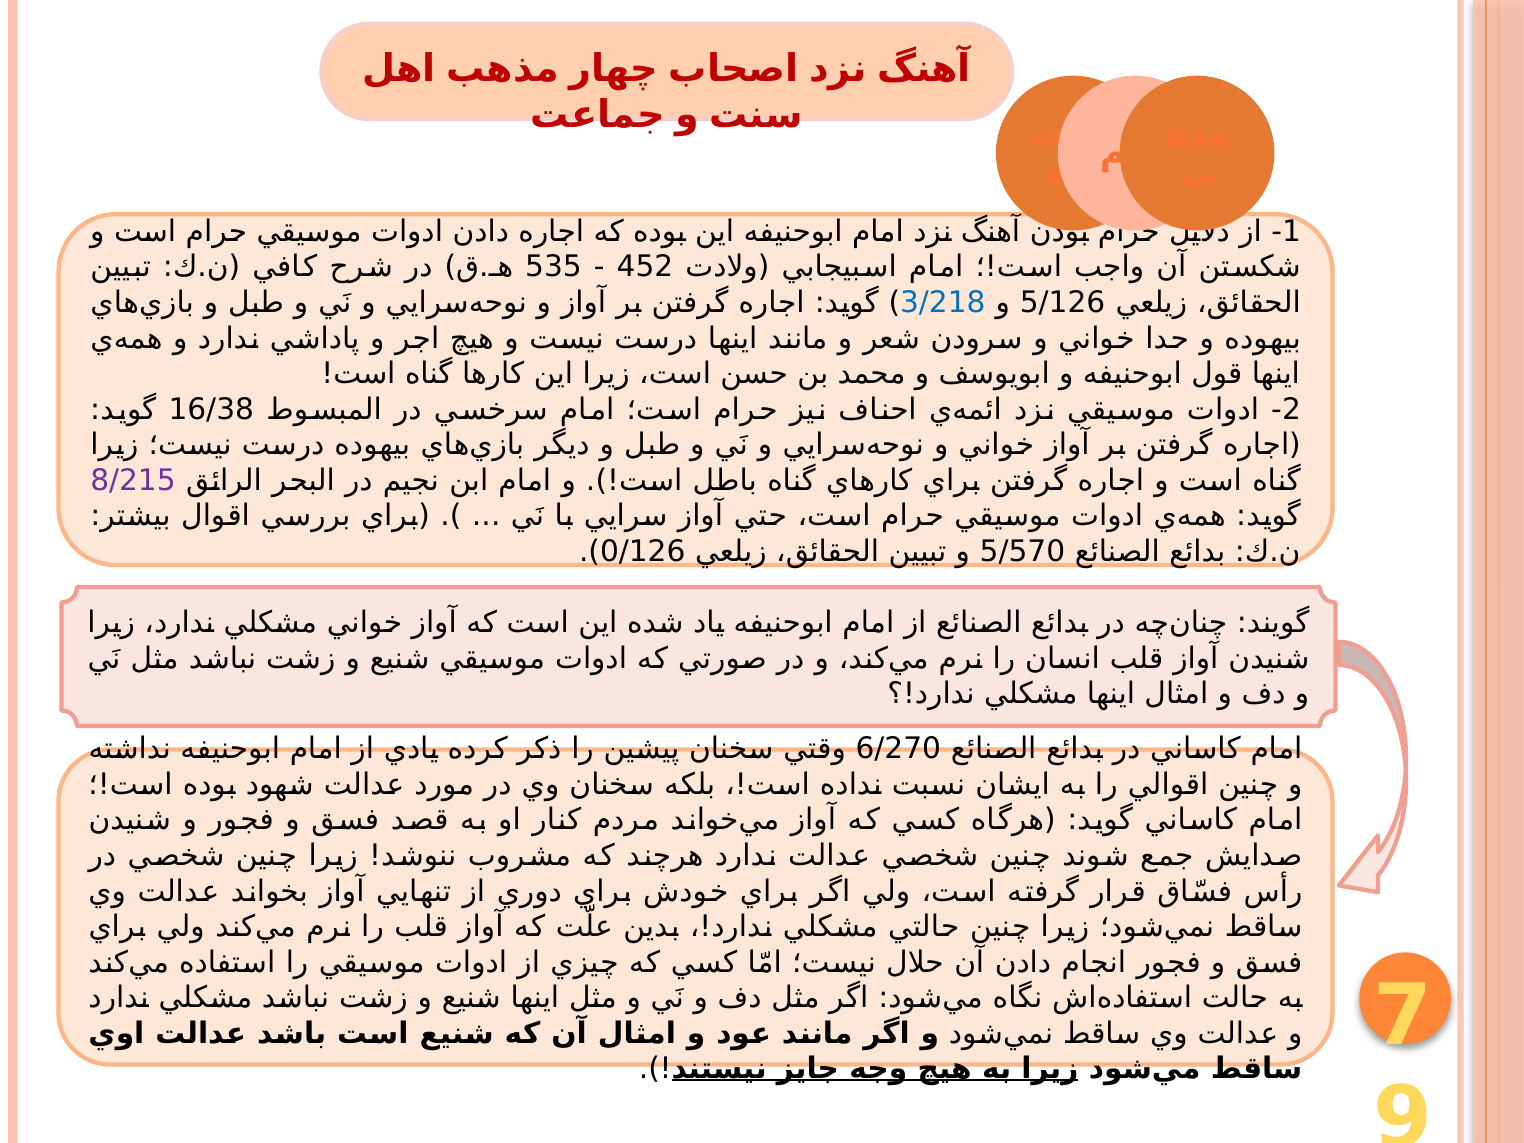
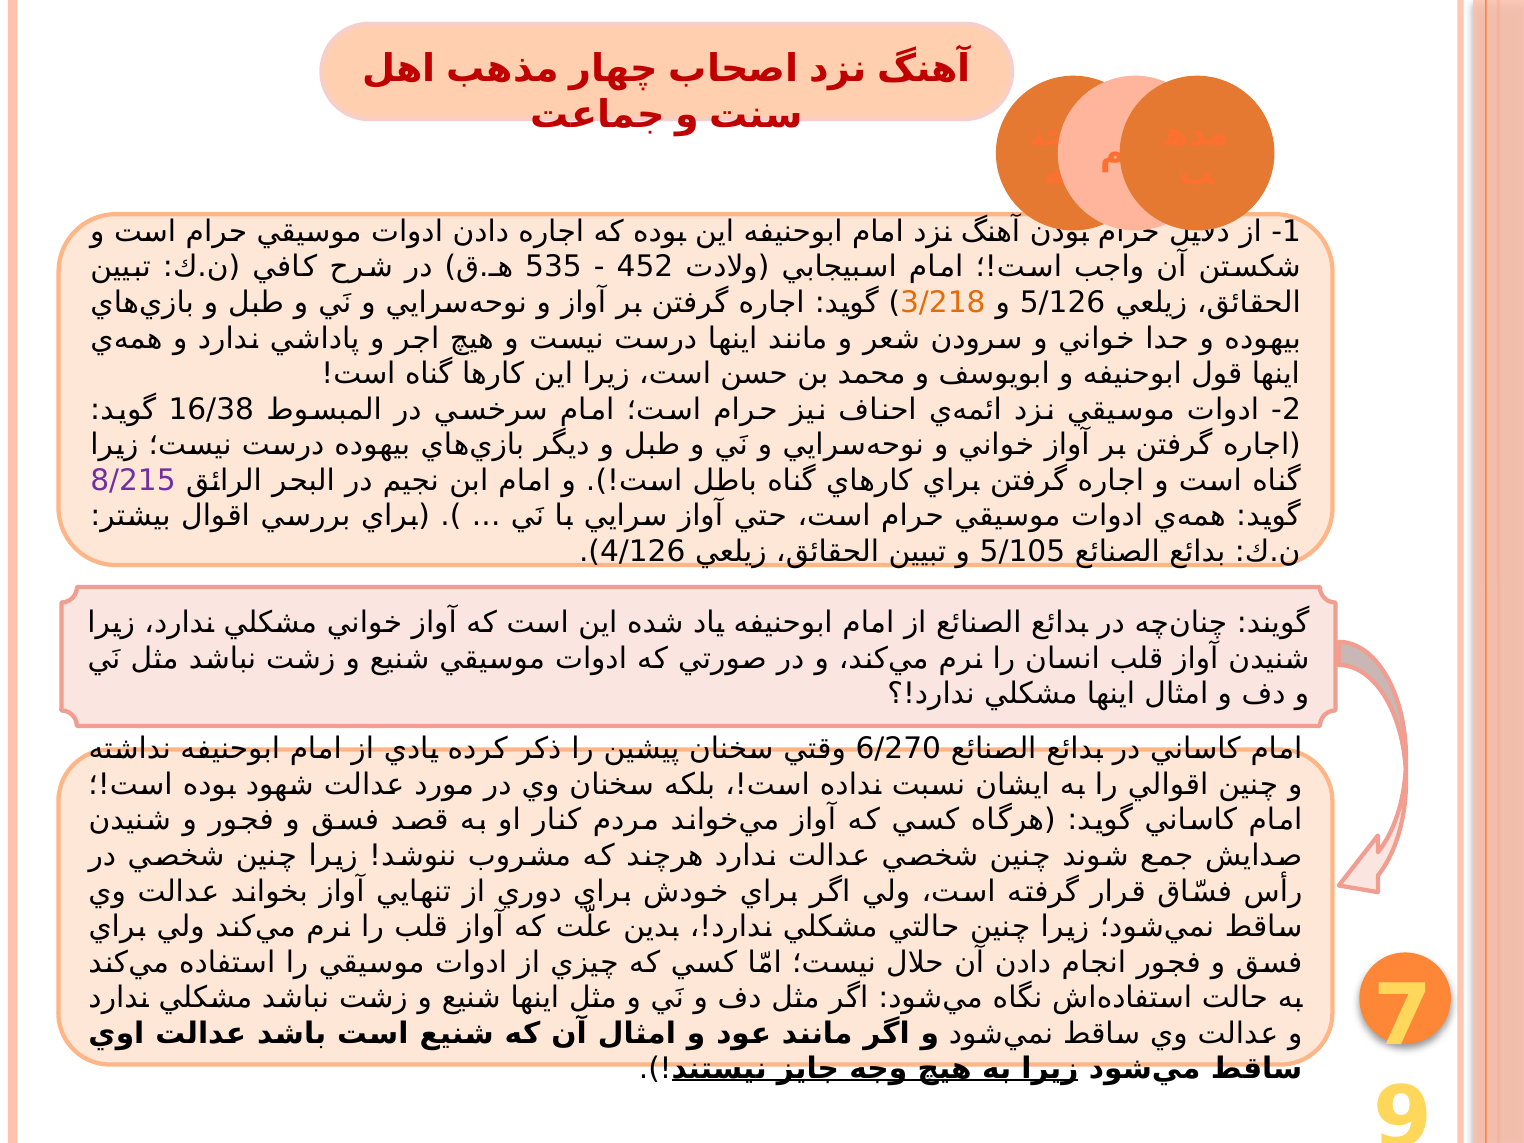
3/218 colour: blue -> orange (943, 303)
0/126: 0/126 -> 4/126 (643, 552)
5/570: 5/570 -> 5/105 (1022, 552)
